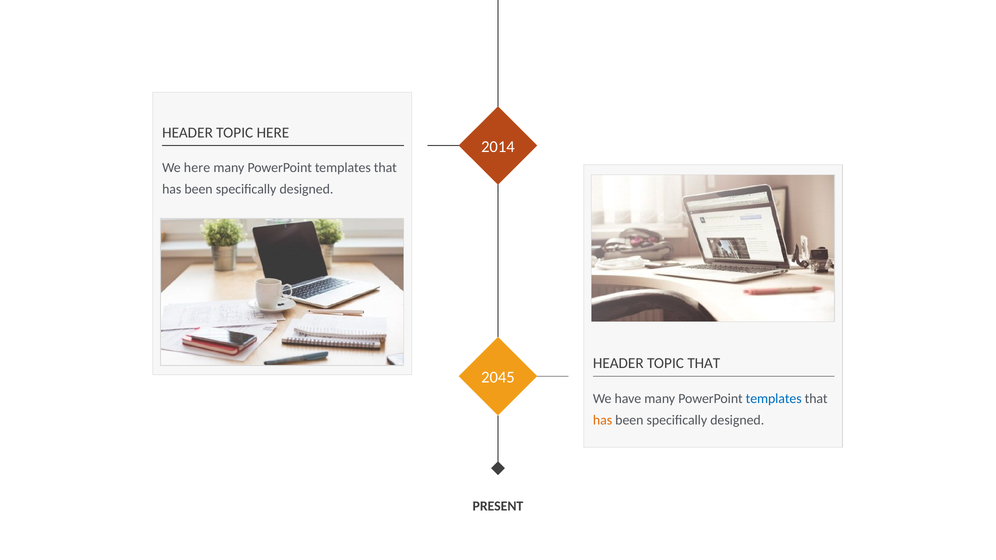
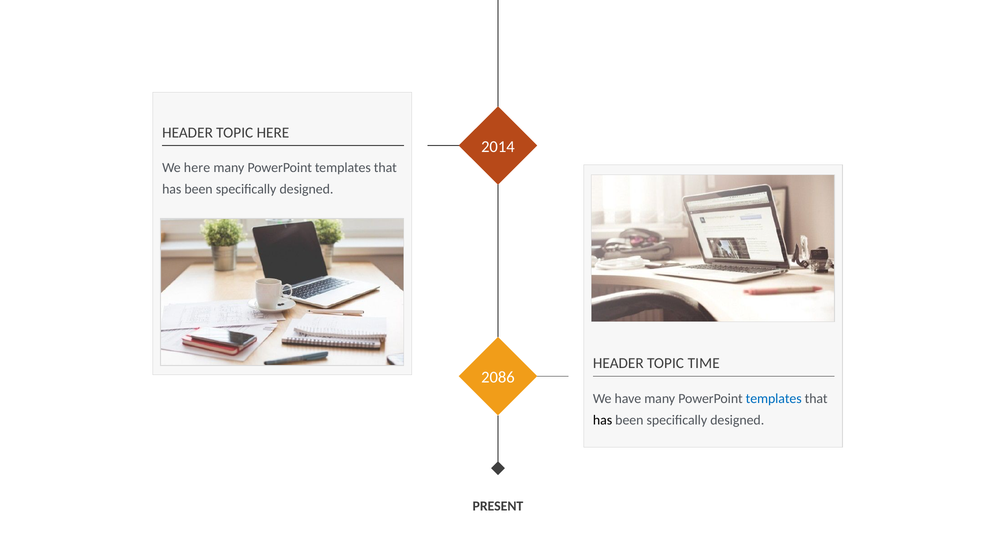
TOPIC THAT: THAT -> TIME (704, 363)
2045: 2045 -> 2086 (498, 377)
has colour: orange -> black (603, 420)
